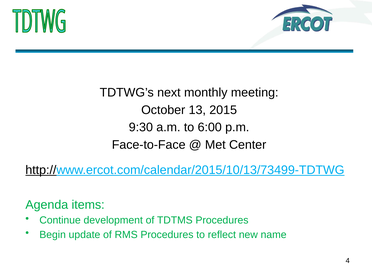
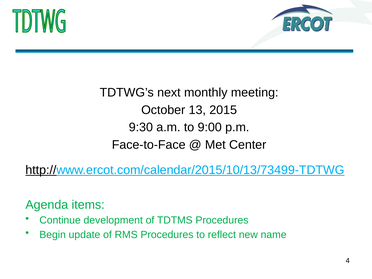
6:00: 6:00 -> 9:00 (210, 127)
